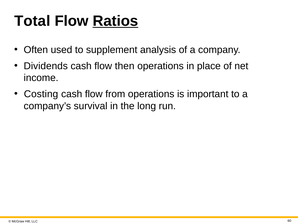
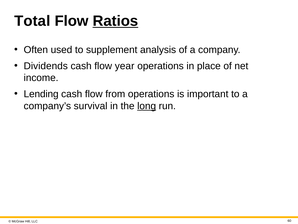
then: then -> year (125, 66)
Costing: Costing -> Lending (41, 94)
long underline: none -> present (147, 106)
